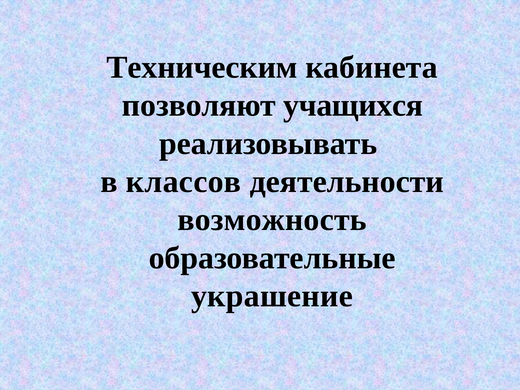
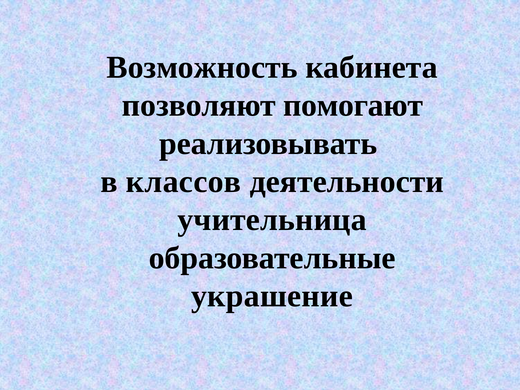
Техническим: Техническим -> Возможность (202, 67)
учащихся: учащихся -> помогают (353, 105)
возможность: возможность -> учительница (272, 220)
